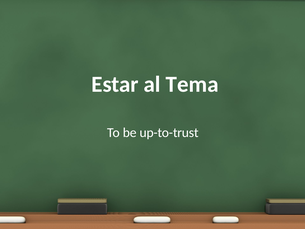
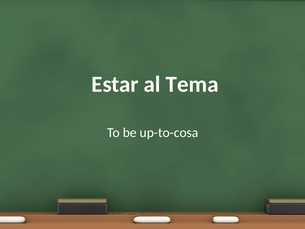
up-to-trust: up-to-trust -> up-to-cosa (169, 133)
